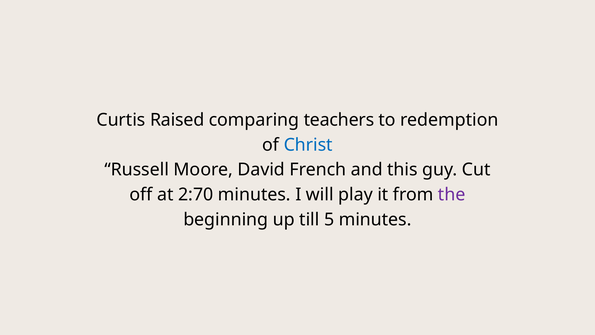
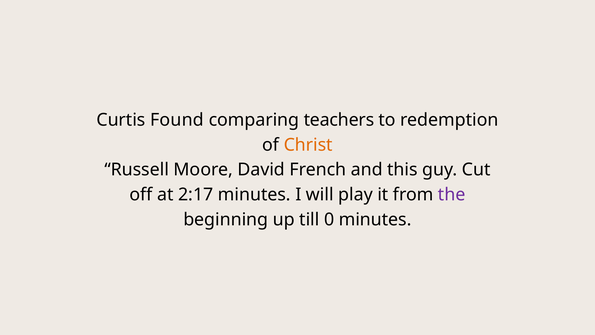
Raised: Raised -> Found (177, 120)
Christ colour: blue -> orange (308, 145)
2:70: 2:70 -> 2:17 (196, 194)
5: 5 -> 0 (329, 219)
